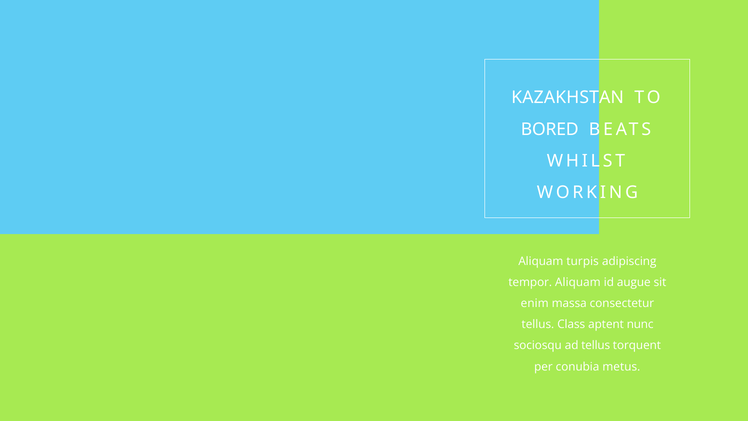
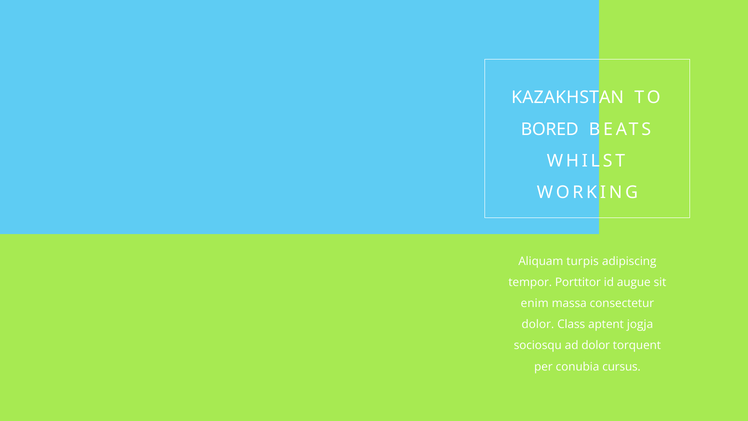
tempor Aliquam: Aliquam -> Porttitor (578, 282)
tellus: tellus -> dolor (538, 324)
nunc: nunc -> jogja (640, 324)
ad tellus: tellus -> dolor (596, 345)
metus: metus -> cursus (621, 366)
